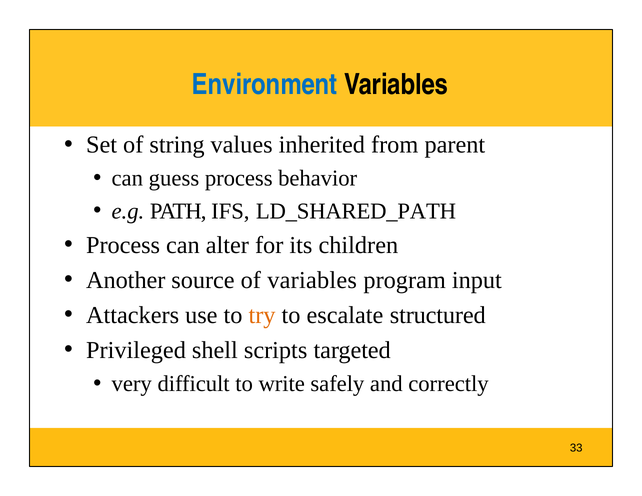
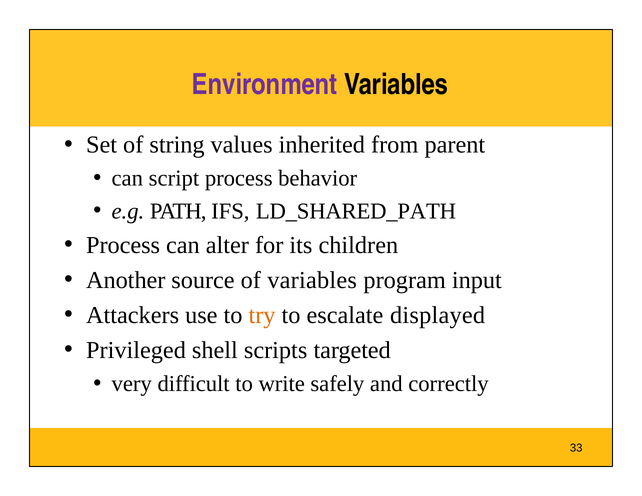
Environment colour: blue -> purple (265, 85)
guess: guess -> script (174, 178)
structured: structured -> displayed (438, 315)
